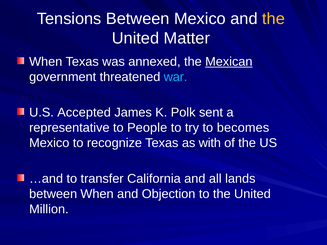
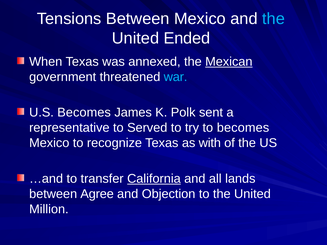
the colour: yellow -> light blue (273, 19)
Matter: Matter -> Ended (187, 38)
U.S Accepted: Accepted -> Becomes (84, 113)
People: People -> Served (147, 128)
California underline: none -> present (154, 179)
between When: When -> Agree (97, 194)
